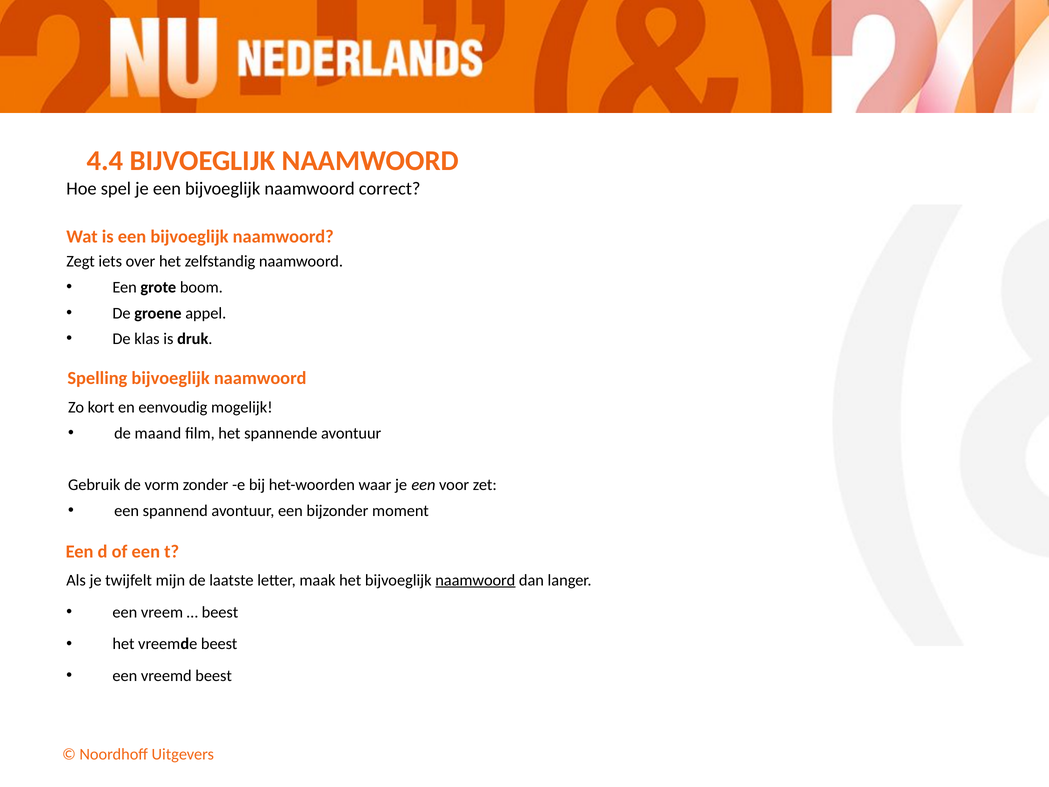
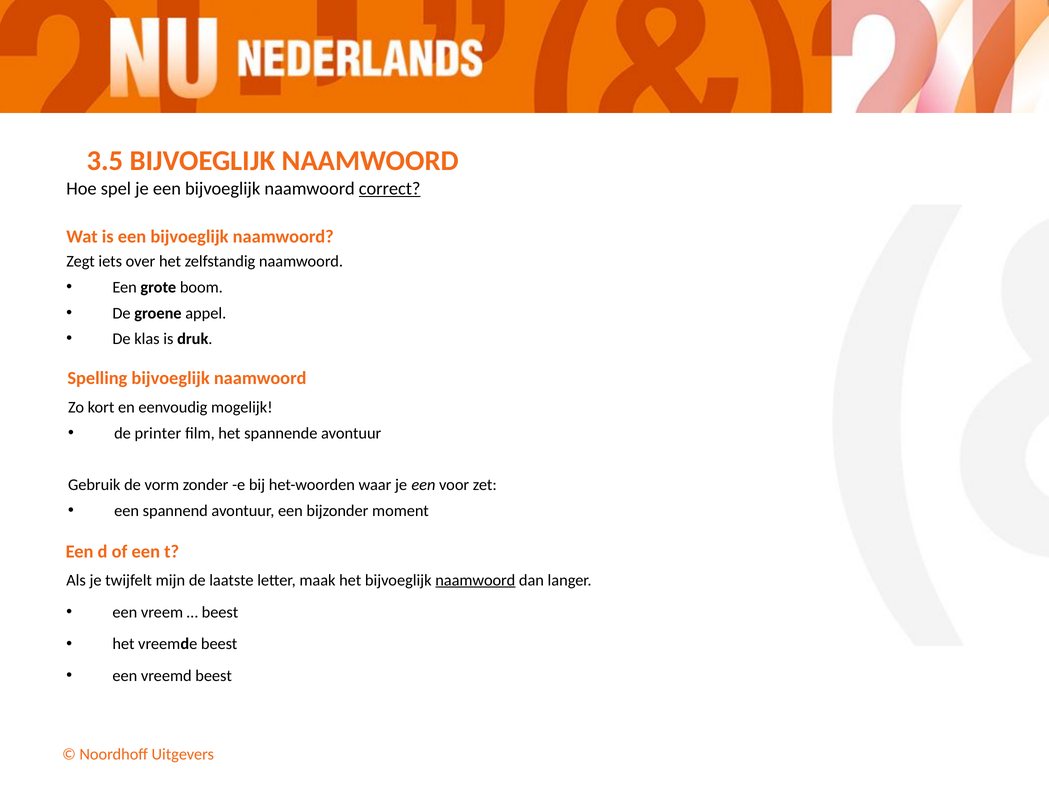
4.4: 4.4 -> 3.5 (105, 161)
correct underline: none -> present (390, 188)
maand: maand -> printer (158, 433)
